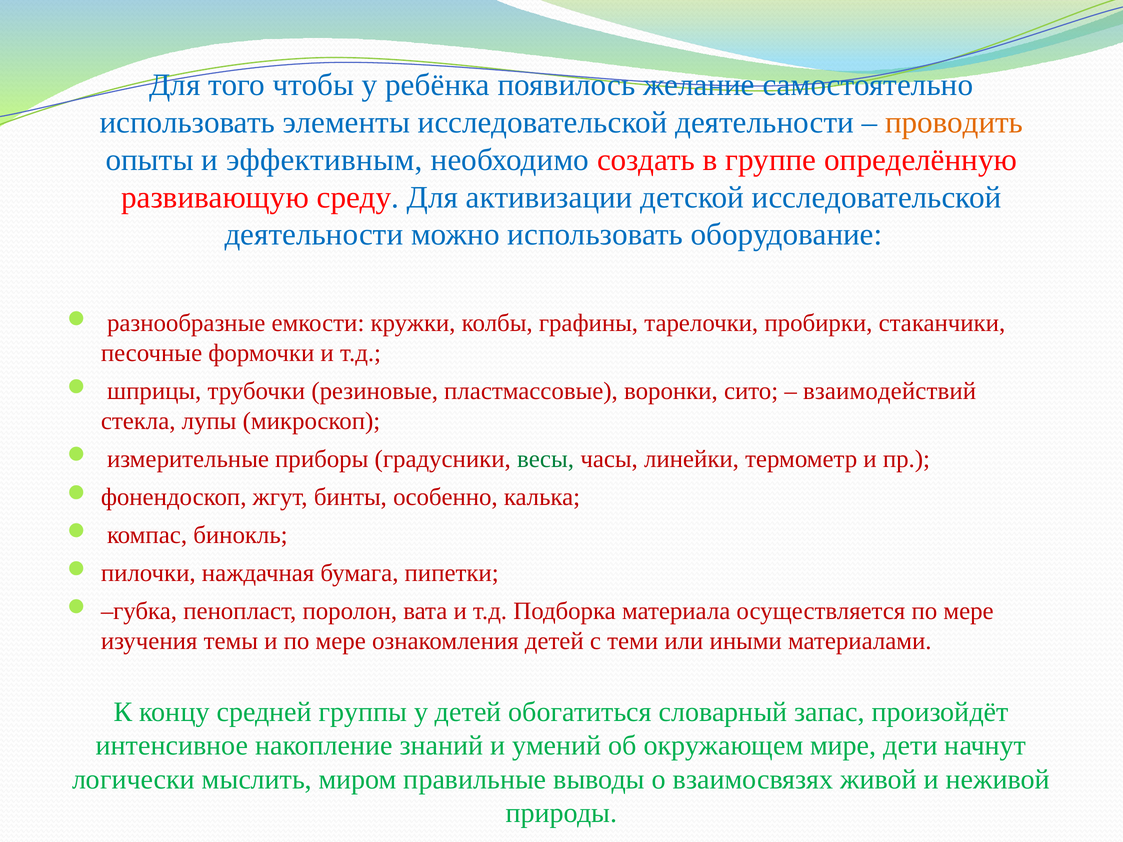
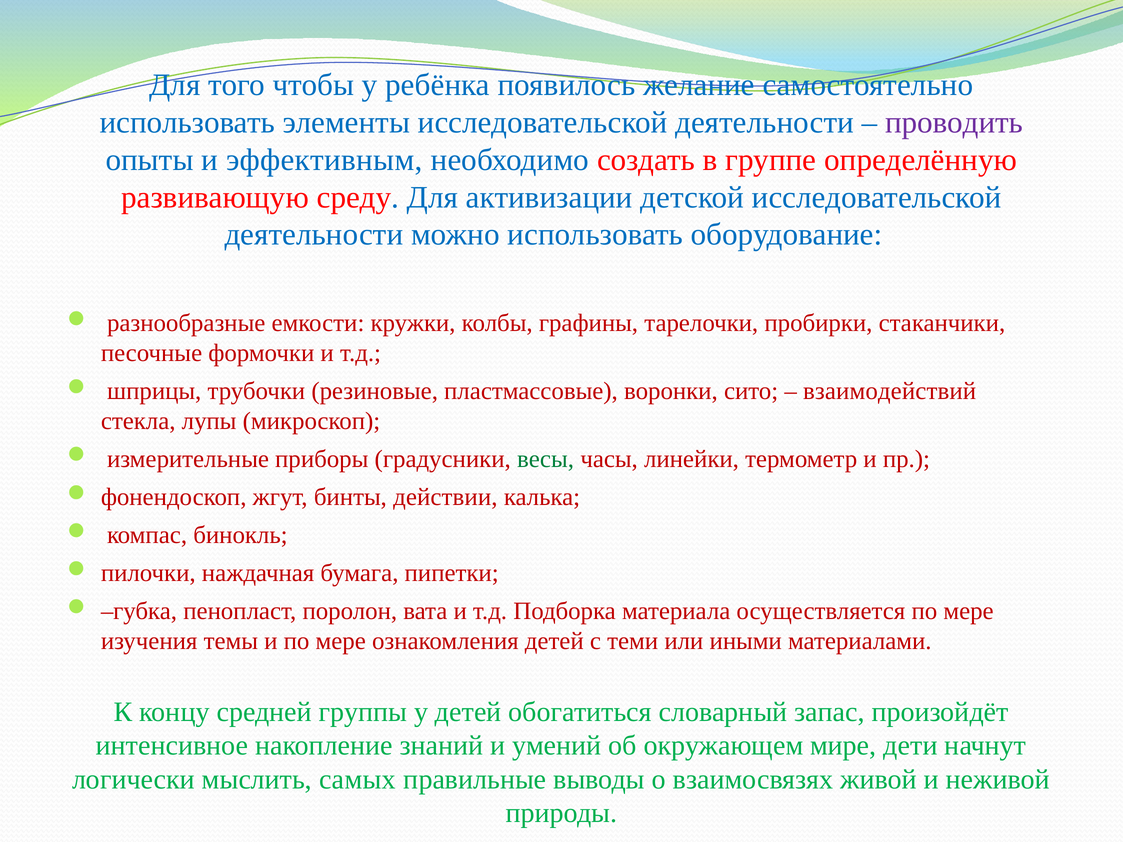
проводить colour: orange -> purple (954, 122)
особенно: особенно -> действии (445, 497)
миром: миром -> самых (358, 780)
